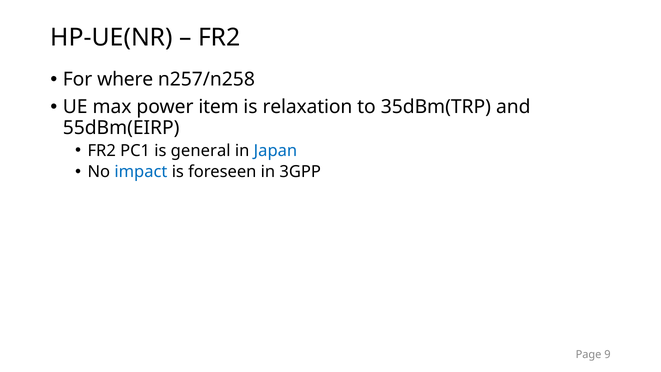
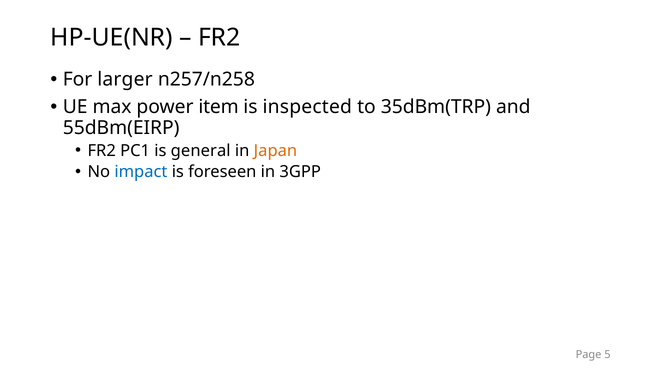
where: where -> larger (125, 79)
relaxation: relaxation -> inspected (307, 107)
Japan colour: blue -> orange (275, 151)
9: 9 -> 5 (607, 354)
